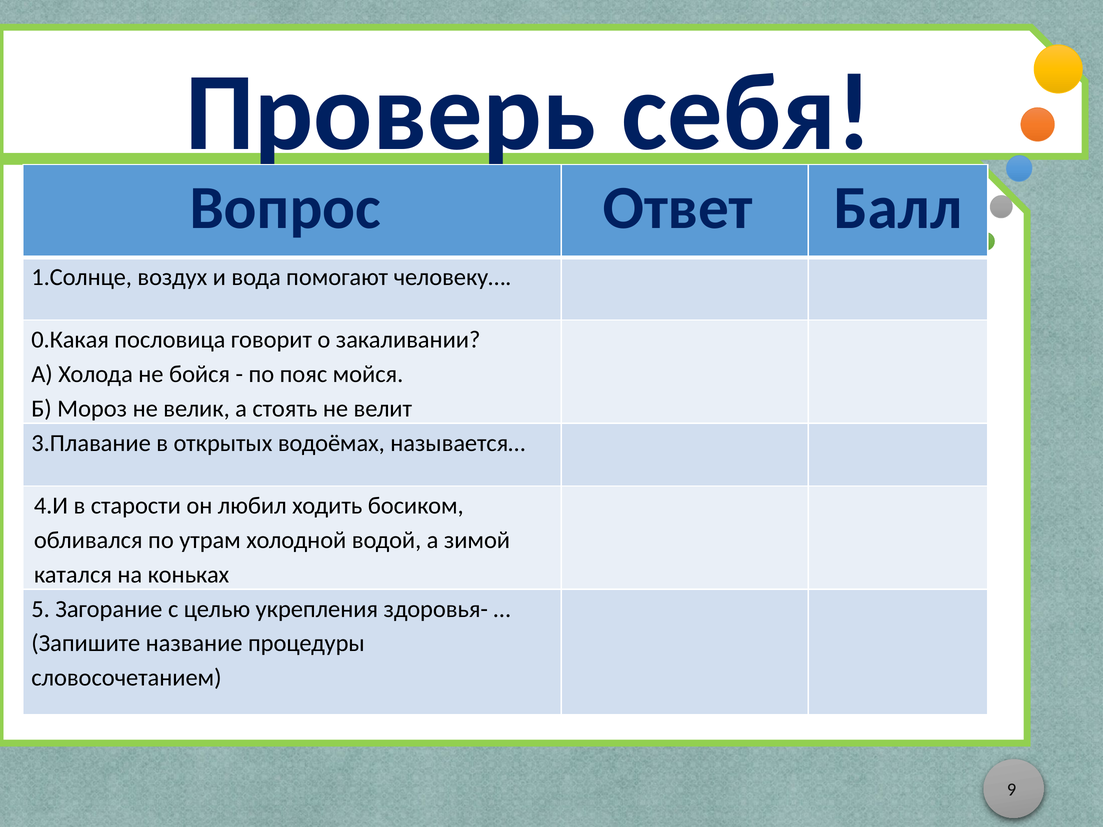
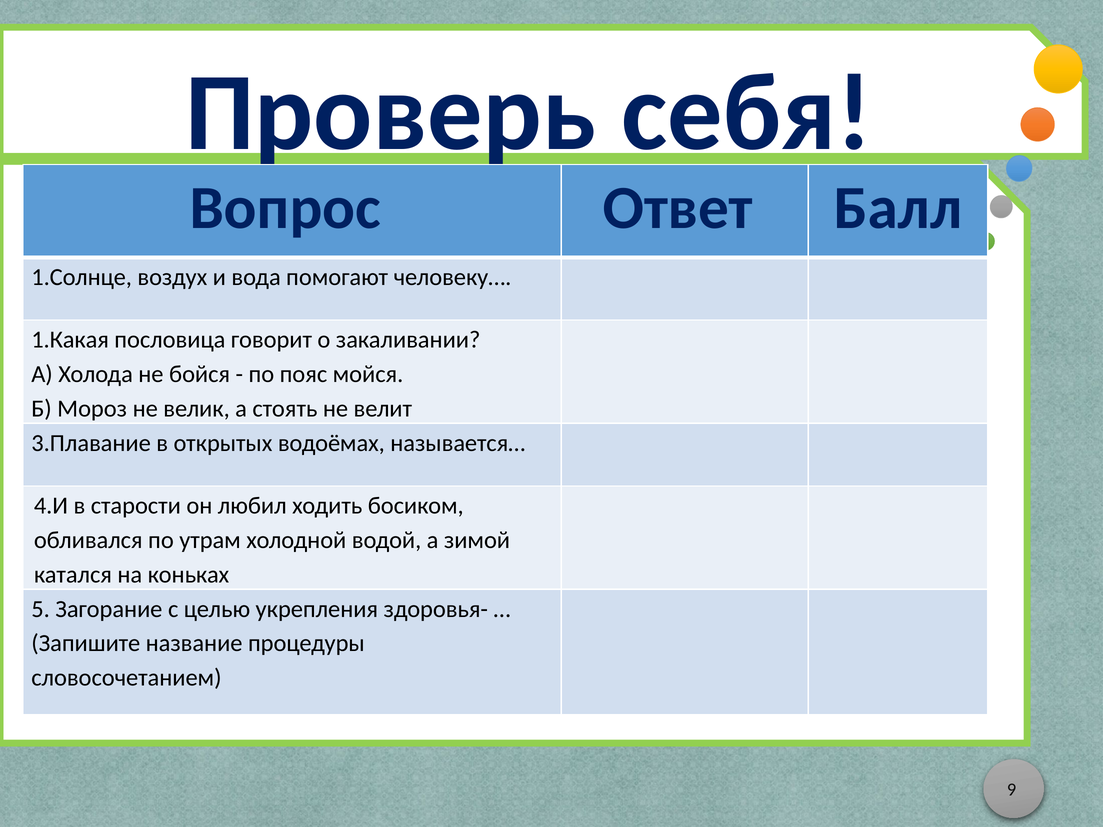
0.Какая: 0.Какая -> 1.Какая (70, 340)
